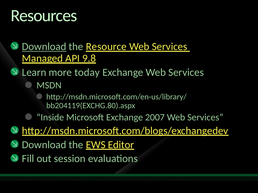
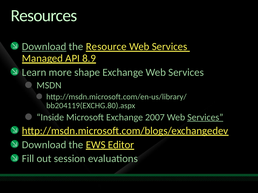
9.8: 9.8 -> 8.9 (89, 59)
today: today -> shape (87, 72)
Services underline: none -> present (205, 118)
